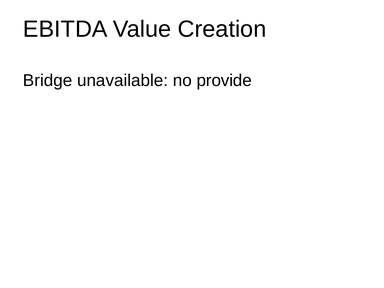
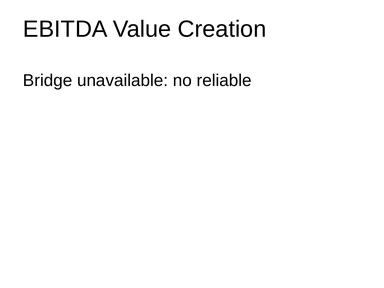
provide: provide -> reliable (224, 81)
